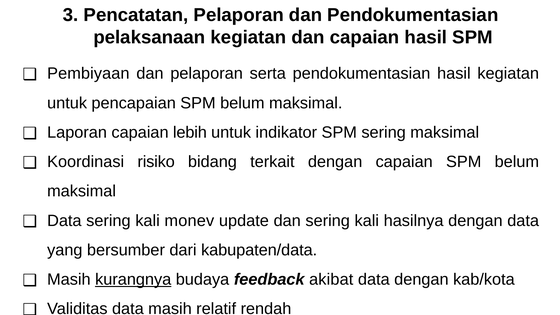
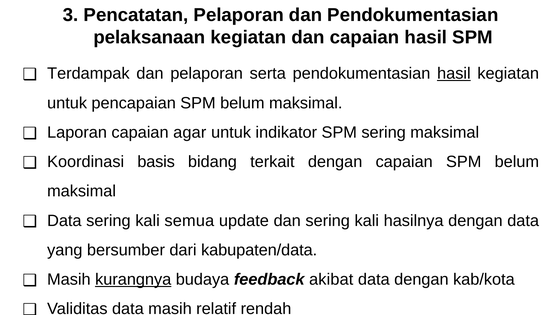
Pembiyaan: Pembiyaan -> Terdampak (88, 74)
hasil underline: none -> present (454, 74)
lebih: lebih -> agar (190, 132)
risiko: risiko -> basis (156, 162)
monev: monev -> semua (189, 221)
